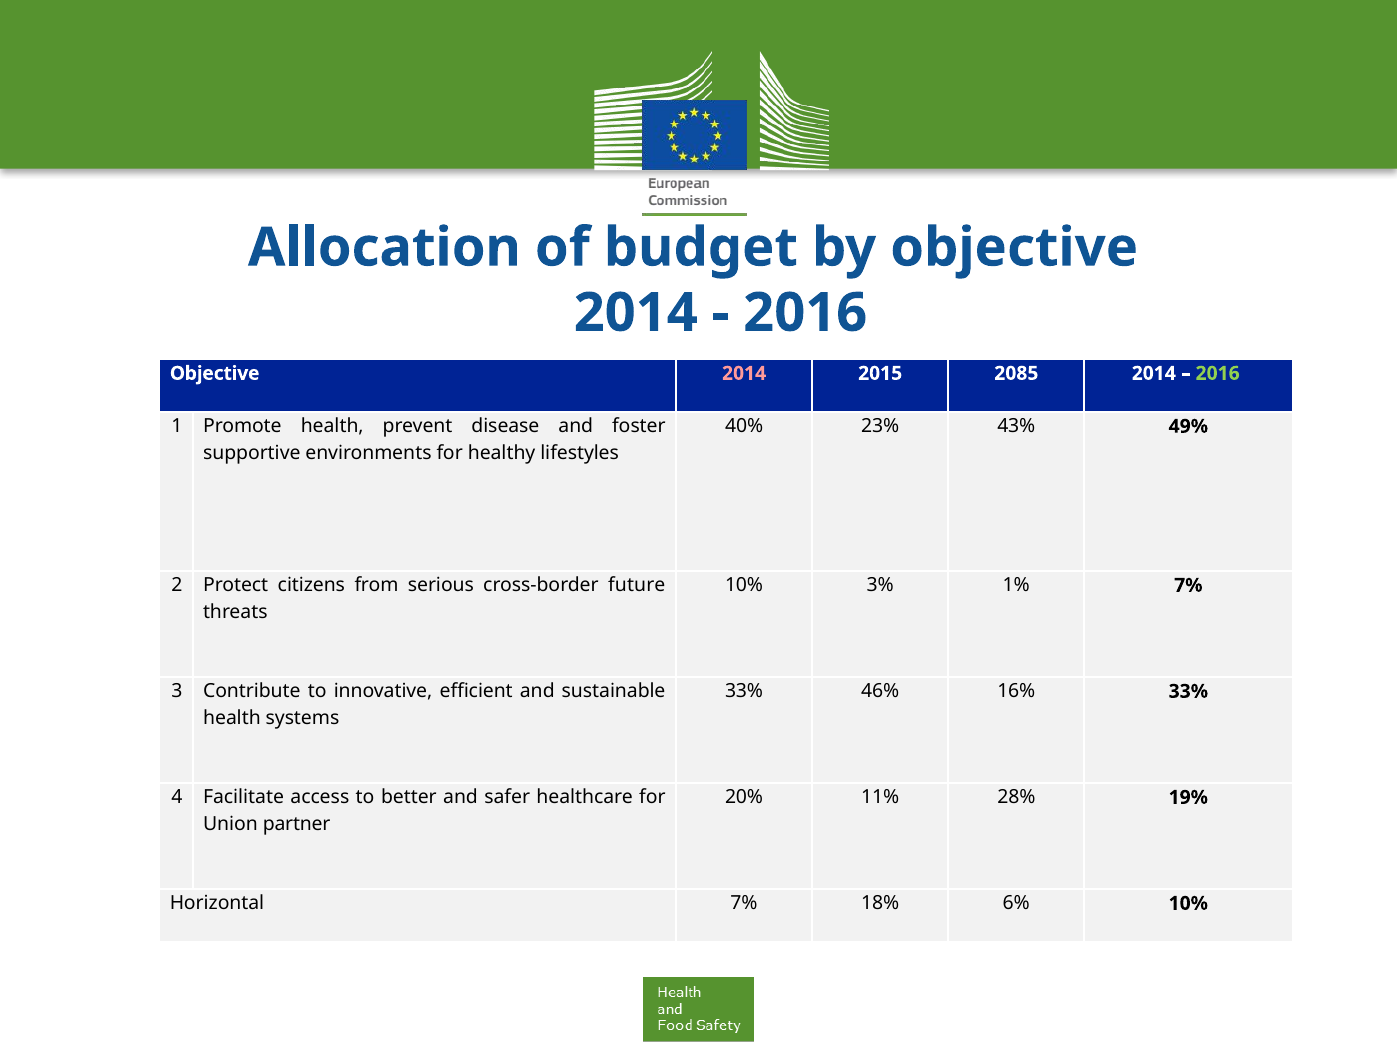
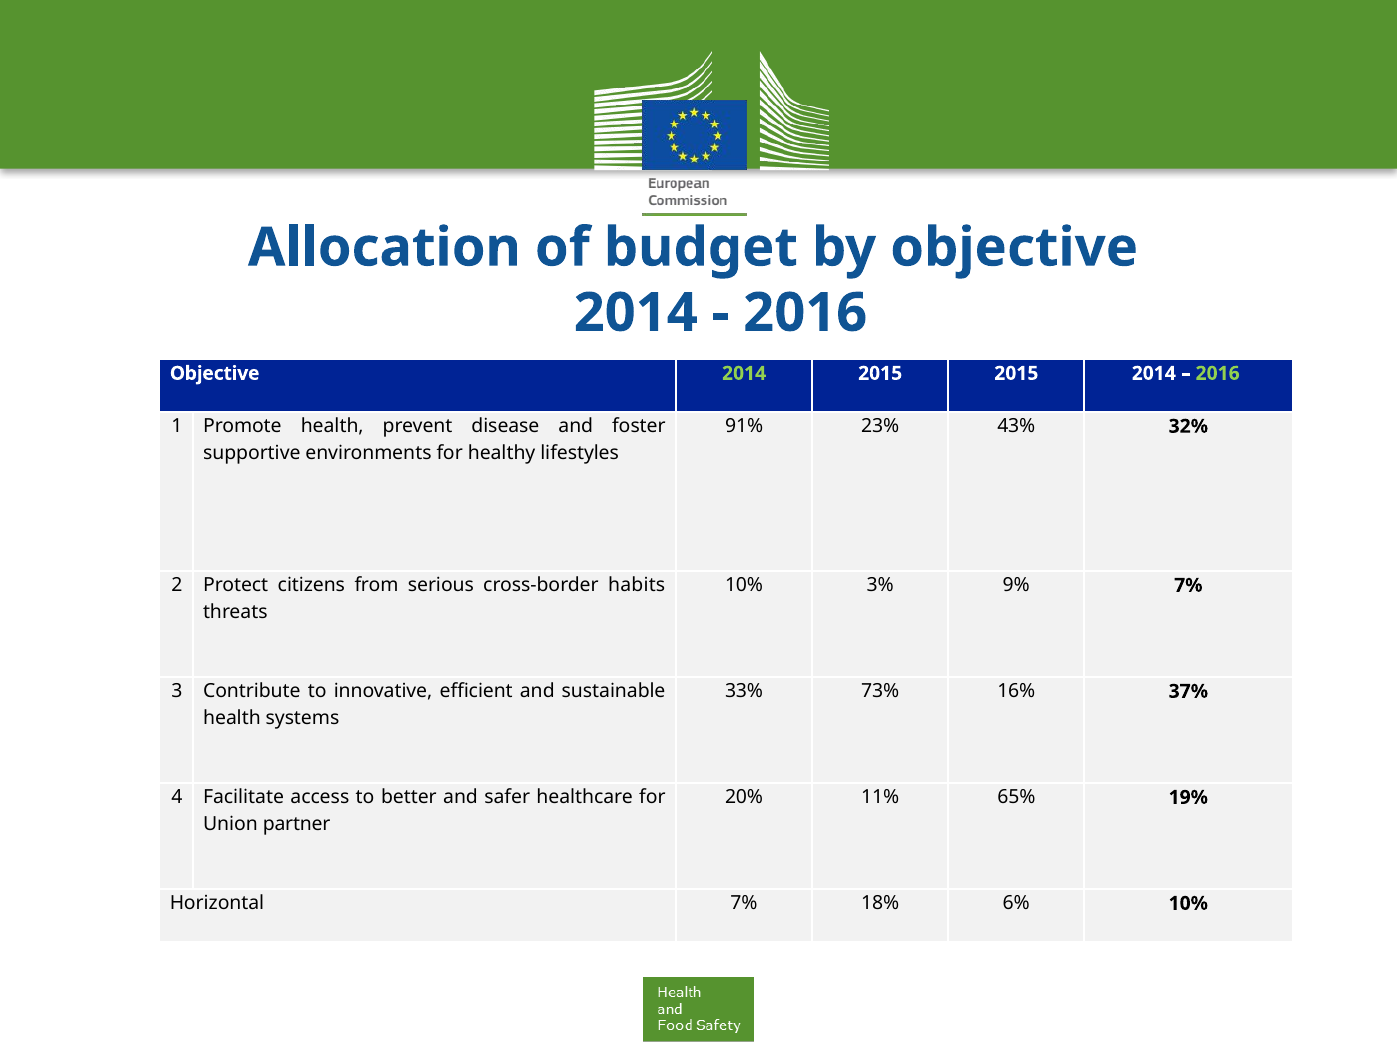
2014 colour: pink -> light green (744, 373)
2015 2085: 2085 -> 2015 (1016, 373)
40%: 40% -> 91% (744, 426)
49%: 49% -> 32% (1188, 426)
future: future -> habits (637, 585)
1%: 1% -> 9% (1016, 585)
46%: 46% -> 73% (880, 691)
16% 33%: 33% -> 37% (1188, 691)
28%: 28% -> 65% (1016, 797)
